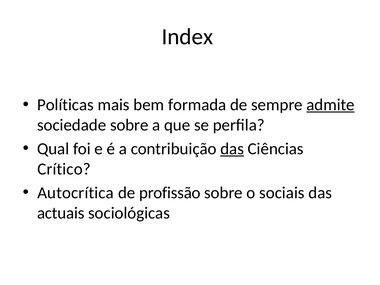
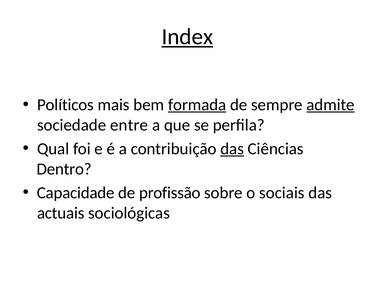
Index underline: none -> present (187, 37)
Políticas: Políticas -> Políticos (65, 105)
formada underline: none -> present (197, 105)
sociedade sobre: sobre -> entre (129, 125)
Crítico: Crítico -> Dentro (64, 169)
Autocrítica: Autocrítica -> Capacidade (76, 193)
